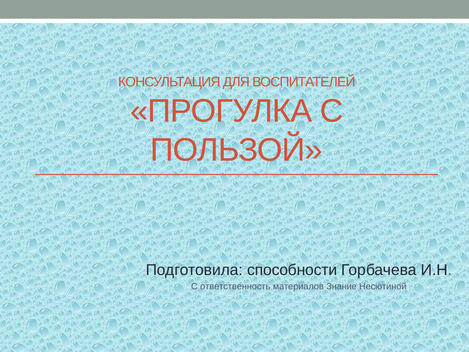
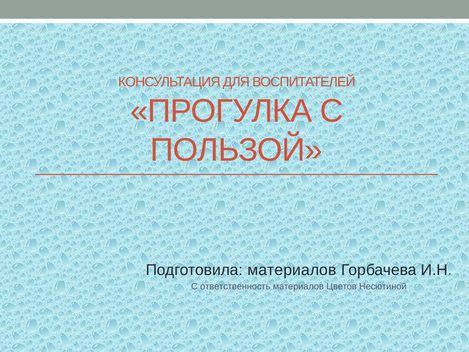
Подготовила способности: способности -> материалов (292, 270)
Знание: Знание -> Цветов (342, 286)
